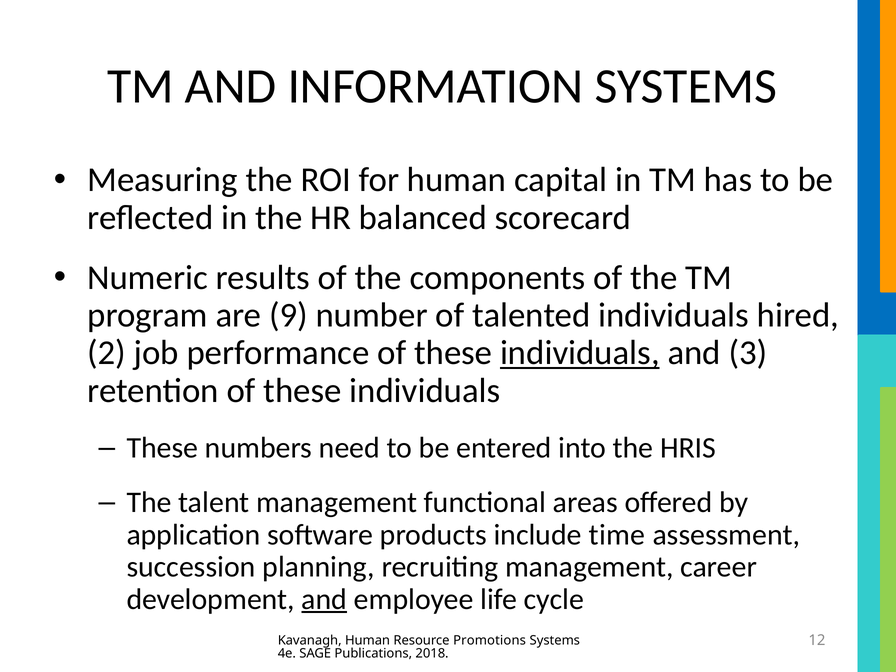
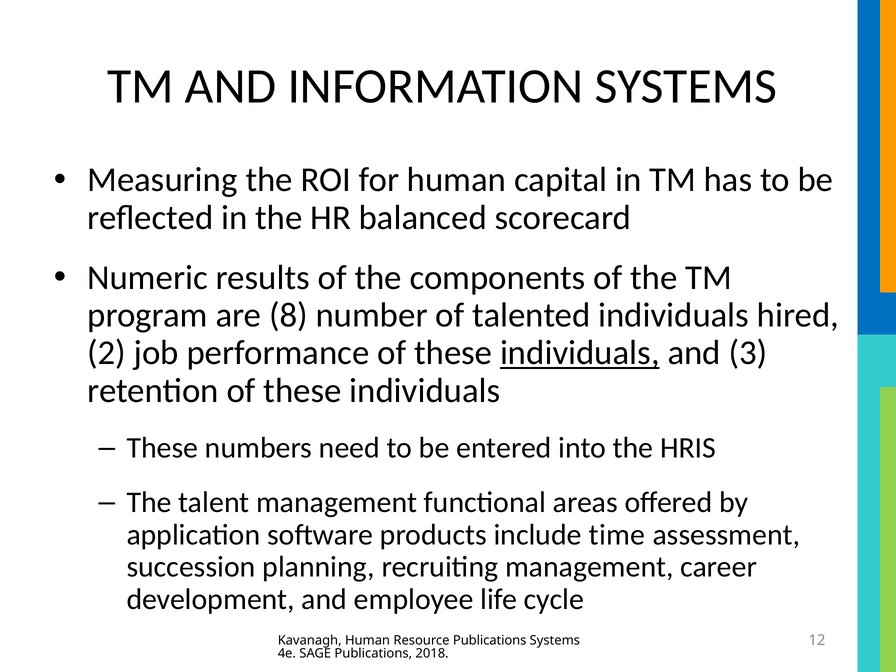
9: 9 -> 8 (288, 315)
and underline: present -> none (324, 599)
Resource Promotions: Promotions -> Publications (490, 641)
